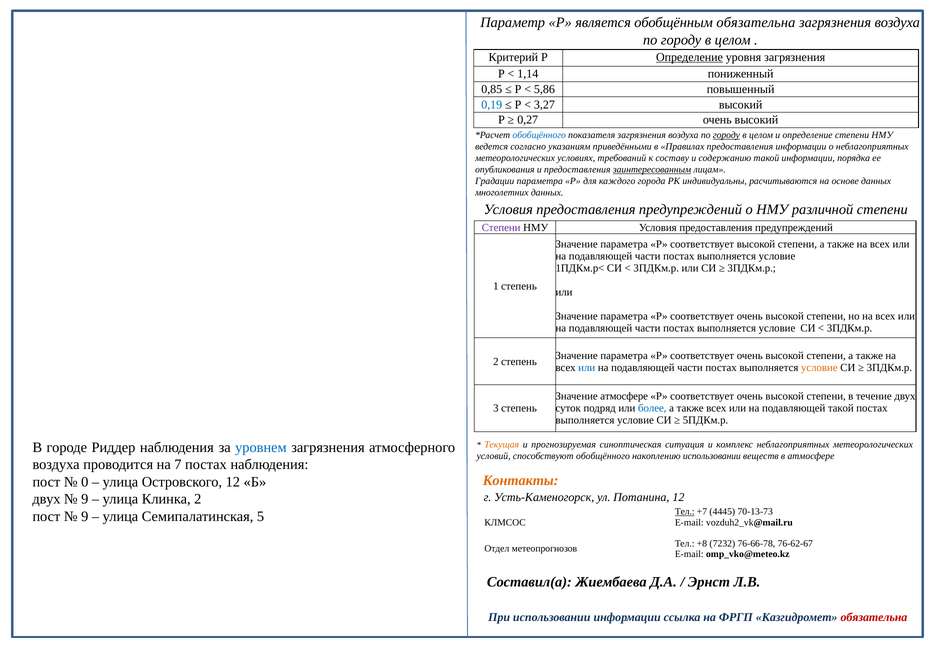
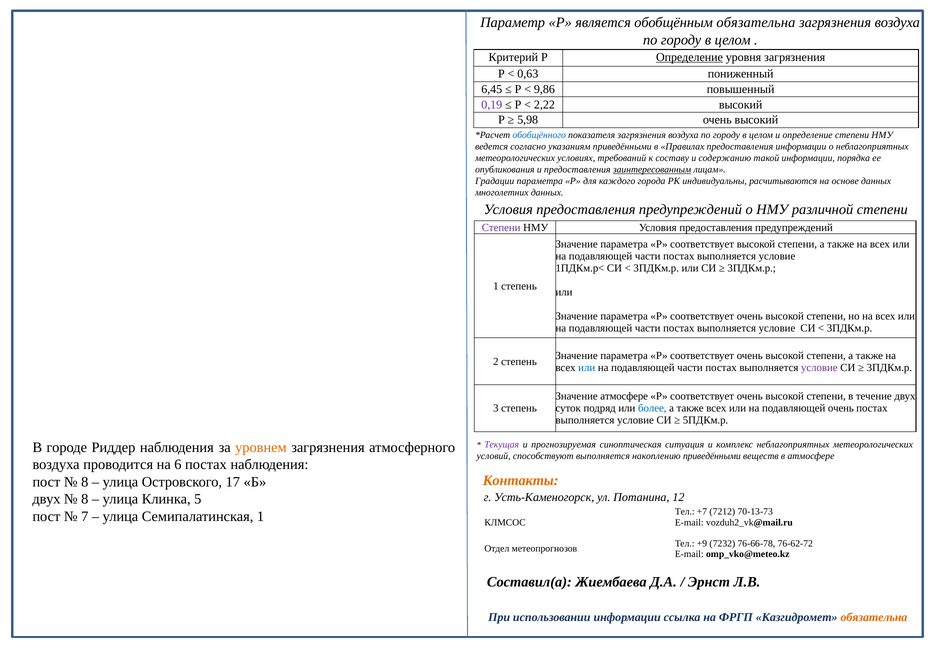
1,14: 1,14 -> 0,63 (528, 74)
0,85: 0,85 -> 6,45 (492, 89)
5,86: 5,86 -> 9,86 (544, 89)
0,19 colour: blue -> purple (492, 104)
3,27: 3,27 -> 2,22 (544, 104)
0,27: 0,27 -> 5,98 (528, 120)
городу underline: present -> none (726, 135)
условие colour: orange -> purple (819, 367)
подавляющей такой: такой -> очень (841, 408)
уровнем colour: blue -> orange (261, 447)
Текущая colour: orange -> purple (502, 444)
способствуют обобщённого: обобщённого -> выполняется (603, 455)
накоплению использовании: использовании -> приведёнными (712, 455)
7: 7 -> 6 (178, 464)
0: 0 -> 8 (85, 481)
Островского 12: 12 -> 17 (233, 481)
9: 9 -> 8 (85, 499)
Клинка 2: 2 -> 5 (198, 499)
Тел underline: present -> none (685, 511)
4445: 4445 -> 7212 (722, 511)
9: 9 -> 7 (85, 516)
Семипалатинская 5: 5 -> 1 (261, 516)
+8: +8 -> +9 (702, 543)
76-62-67: 76-62-67 -> 76-62-72 (795, 543)
обязательна colour: red -> orange (874, 616)
